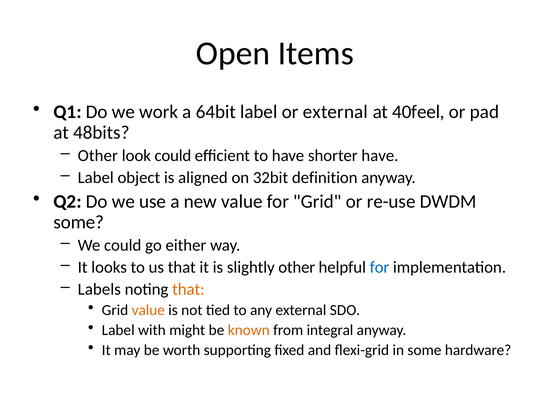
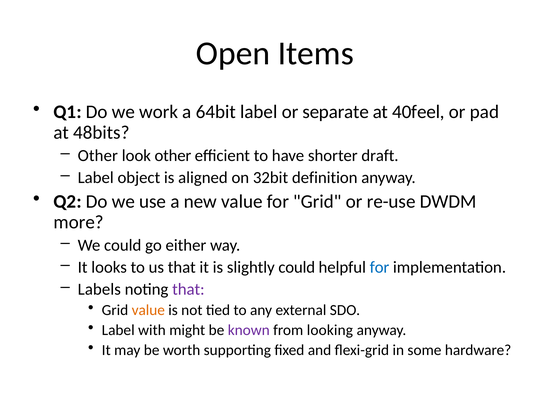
or external: external -> separate (336, 112)
look could: could -> other (173, 155)
shorter have: have -> draft (380, 155)
some: some -> more (79, 222)
slightly other: other -> could (297, 267)
that colour: orange -> purple (188, 289)
known colour: orange -> purple (249, 330)
integral: integral -> looking (330, 330)
